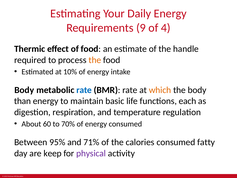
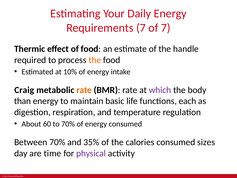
Requirements 9: 9 -> 7 (141, 28)
of 4: 4 -> 7 (166, 28)
Body: Body -> Craig (24, 90)
rate colour: blue -> orange (84, 90)
which colour: orange -> purple (160, 90)
Between 95%: 95% -> 70% (57, 142)
71%: 71% -> 35% (91, 142)
fatty: fatty -> sizes (206, 142)
keep: keep -> time (53, 153)
